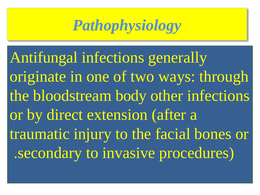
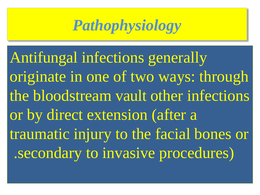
body: body -> vault (131, 96)
